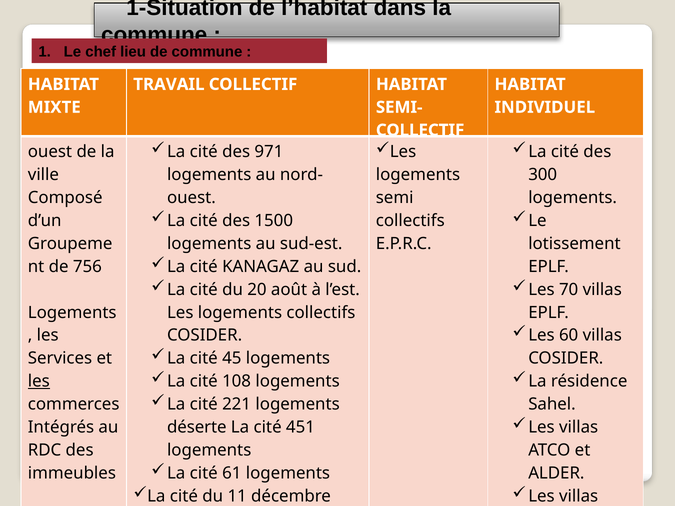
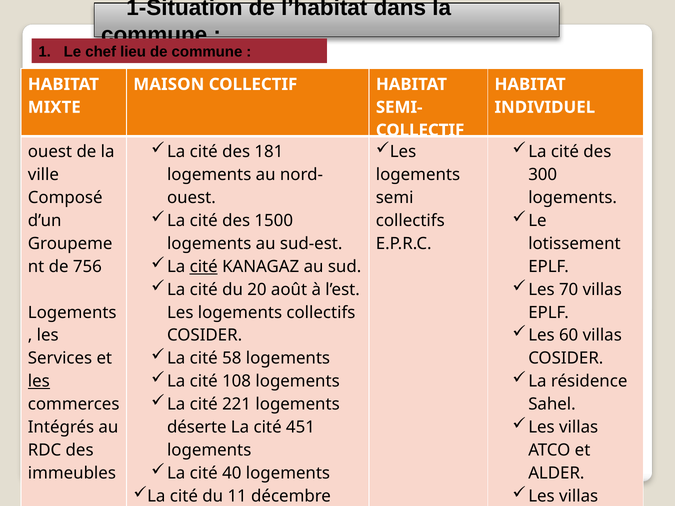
TRAVAIL: TRAVAIL -> MAISON (169, 84)
971: 971 -> 181 (269, 152)
cité underline: none -> present (204, 267)
45: 45 -> 58 (232, 359)
61: 61 -> 40 (232, 473)
